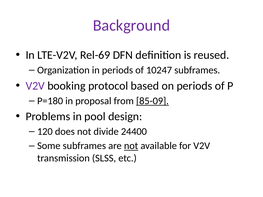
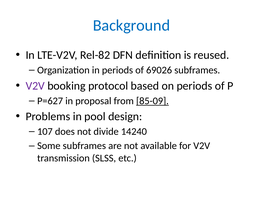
Background colour: purple -> blue (131, 25)
Rel-69: Rel-69 -> Rel-82 (95, 55)
10247: 10247 -> 69026 (159, 70)
P=180: P=180 -> P=627 (50, 101)
120: 120 -> 107 (45, 132)
24400: 24400 -> 14240 (134, 132)
not underline: present -> none (131, 146)
